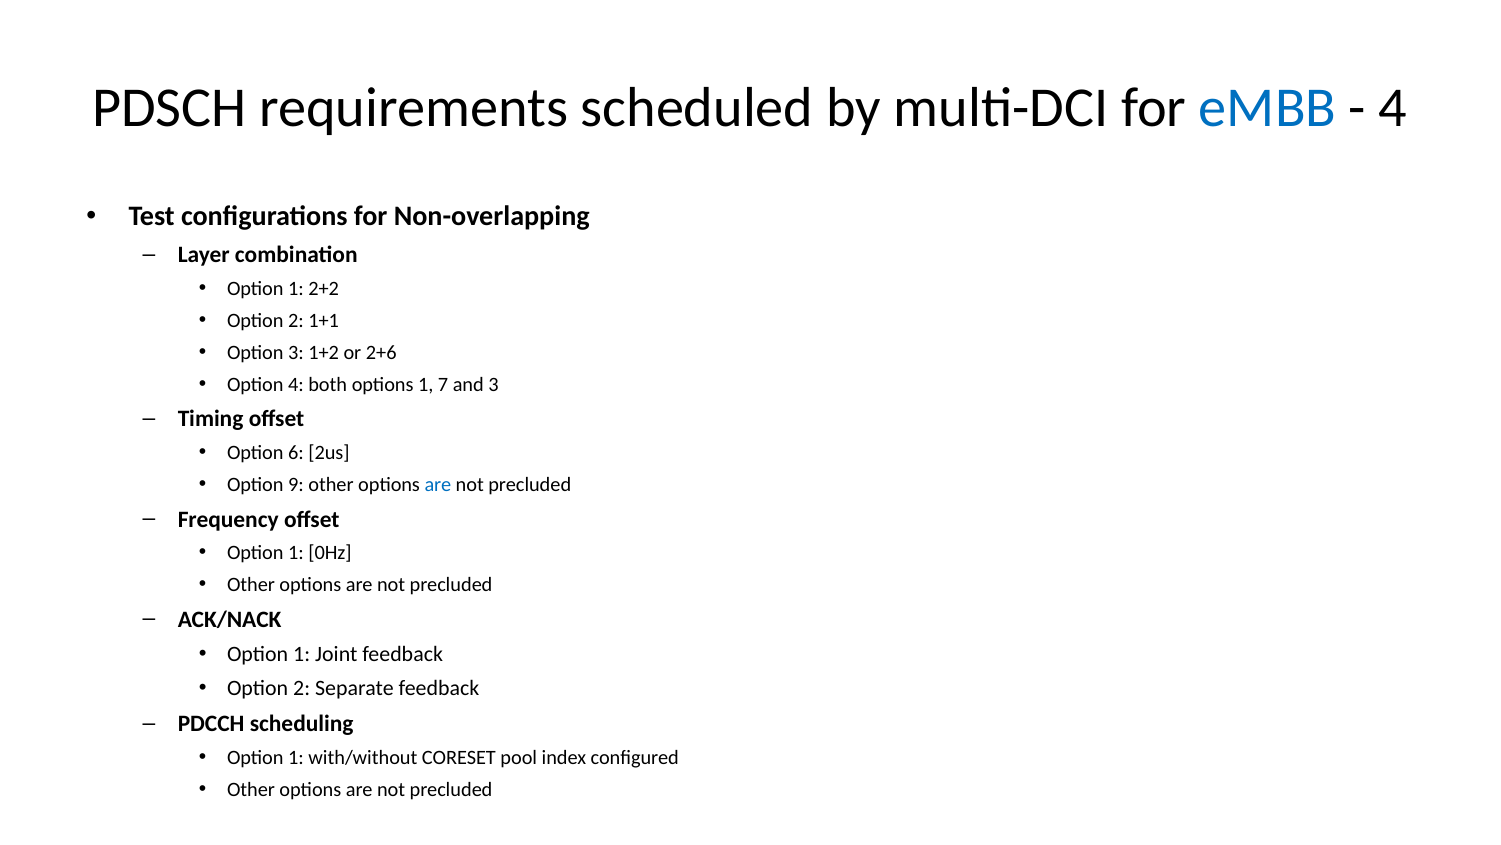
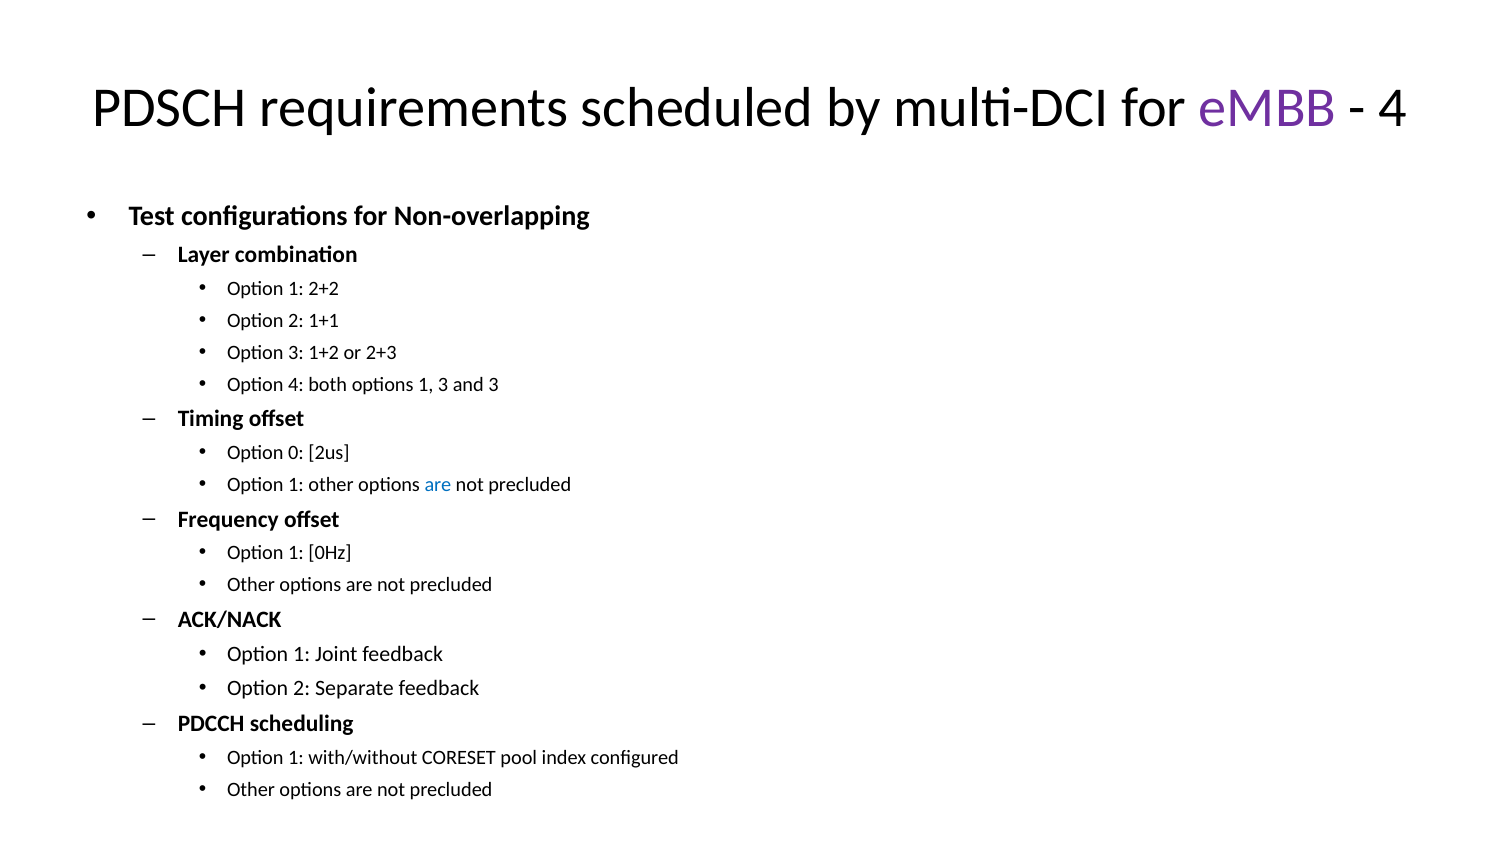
eMBB colour: blue -> purple (1268, 108)
2+6: 2+6 -> 2+3 (381, 352)
1 7: 7 -> 3 (443, 384)
6: 6 -> 0 (296, 452)
9: 9 -> 1 (296, 484)
